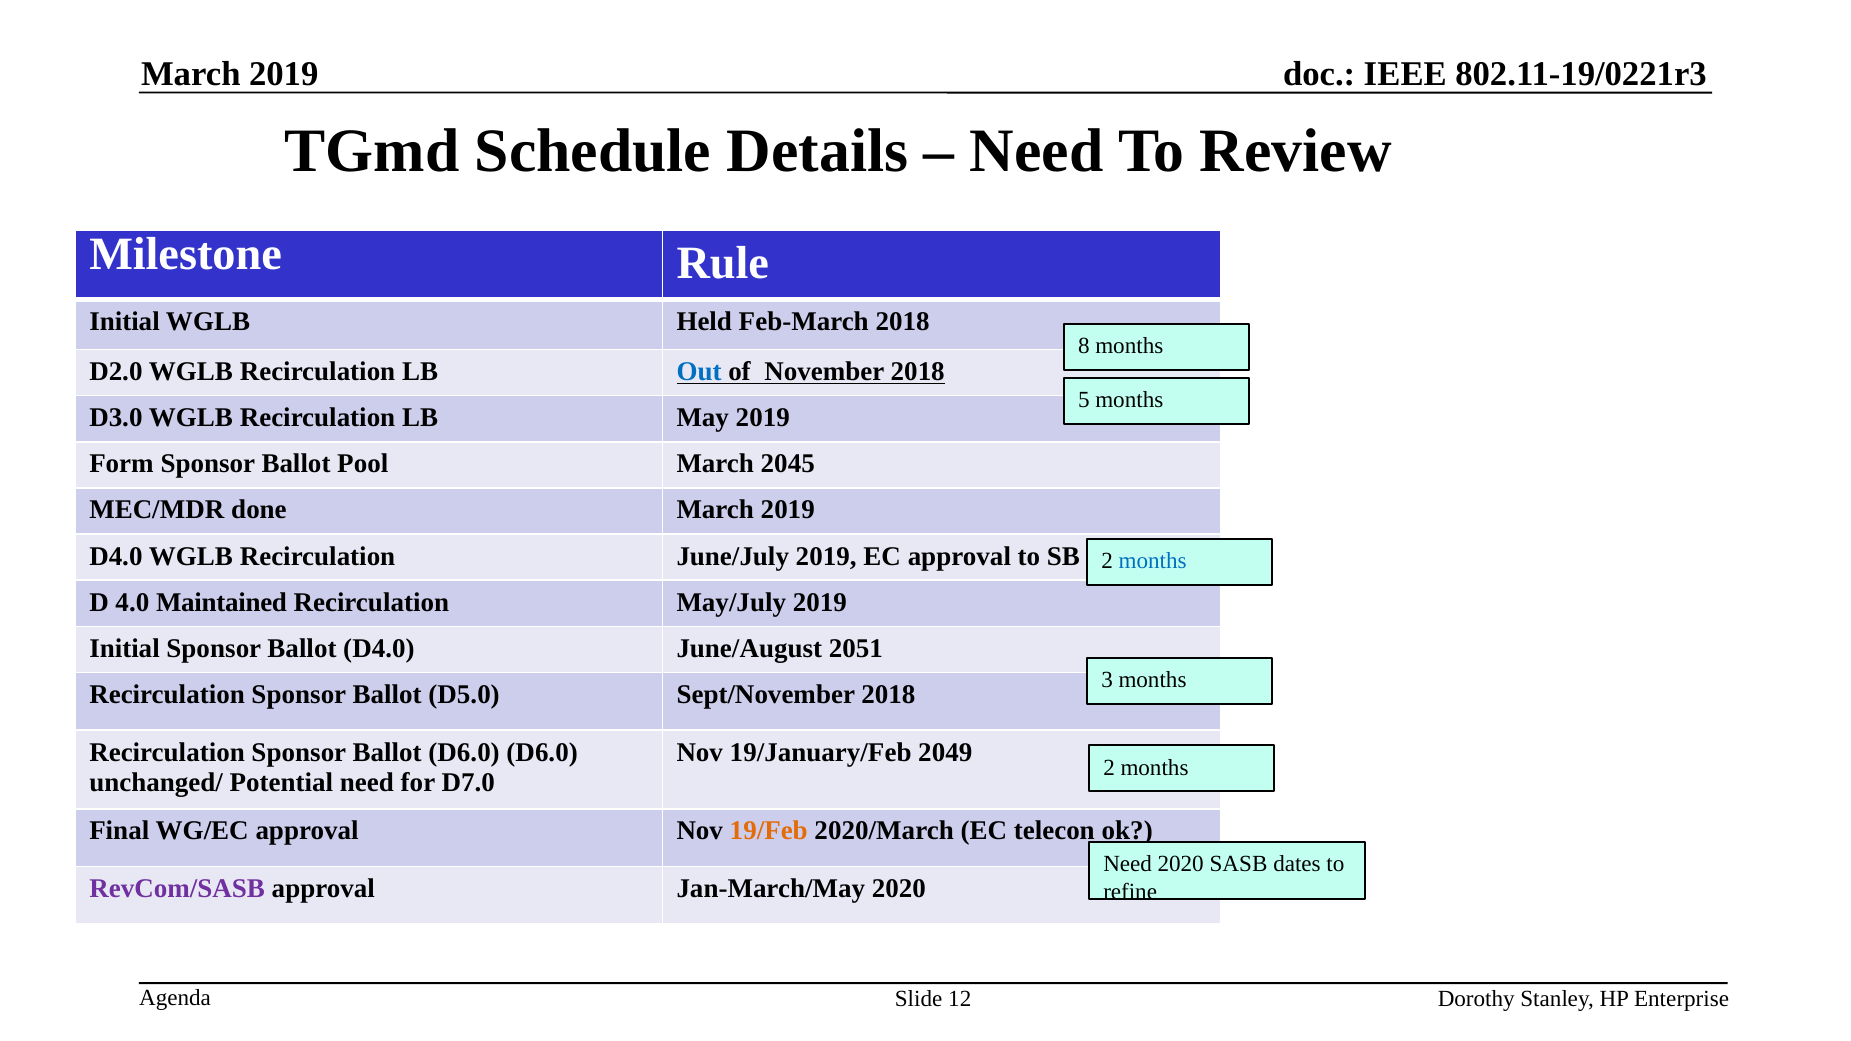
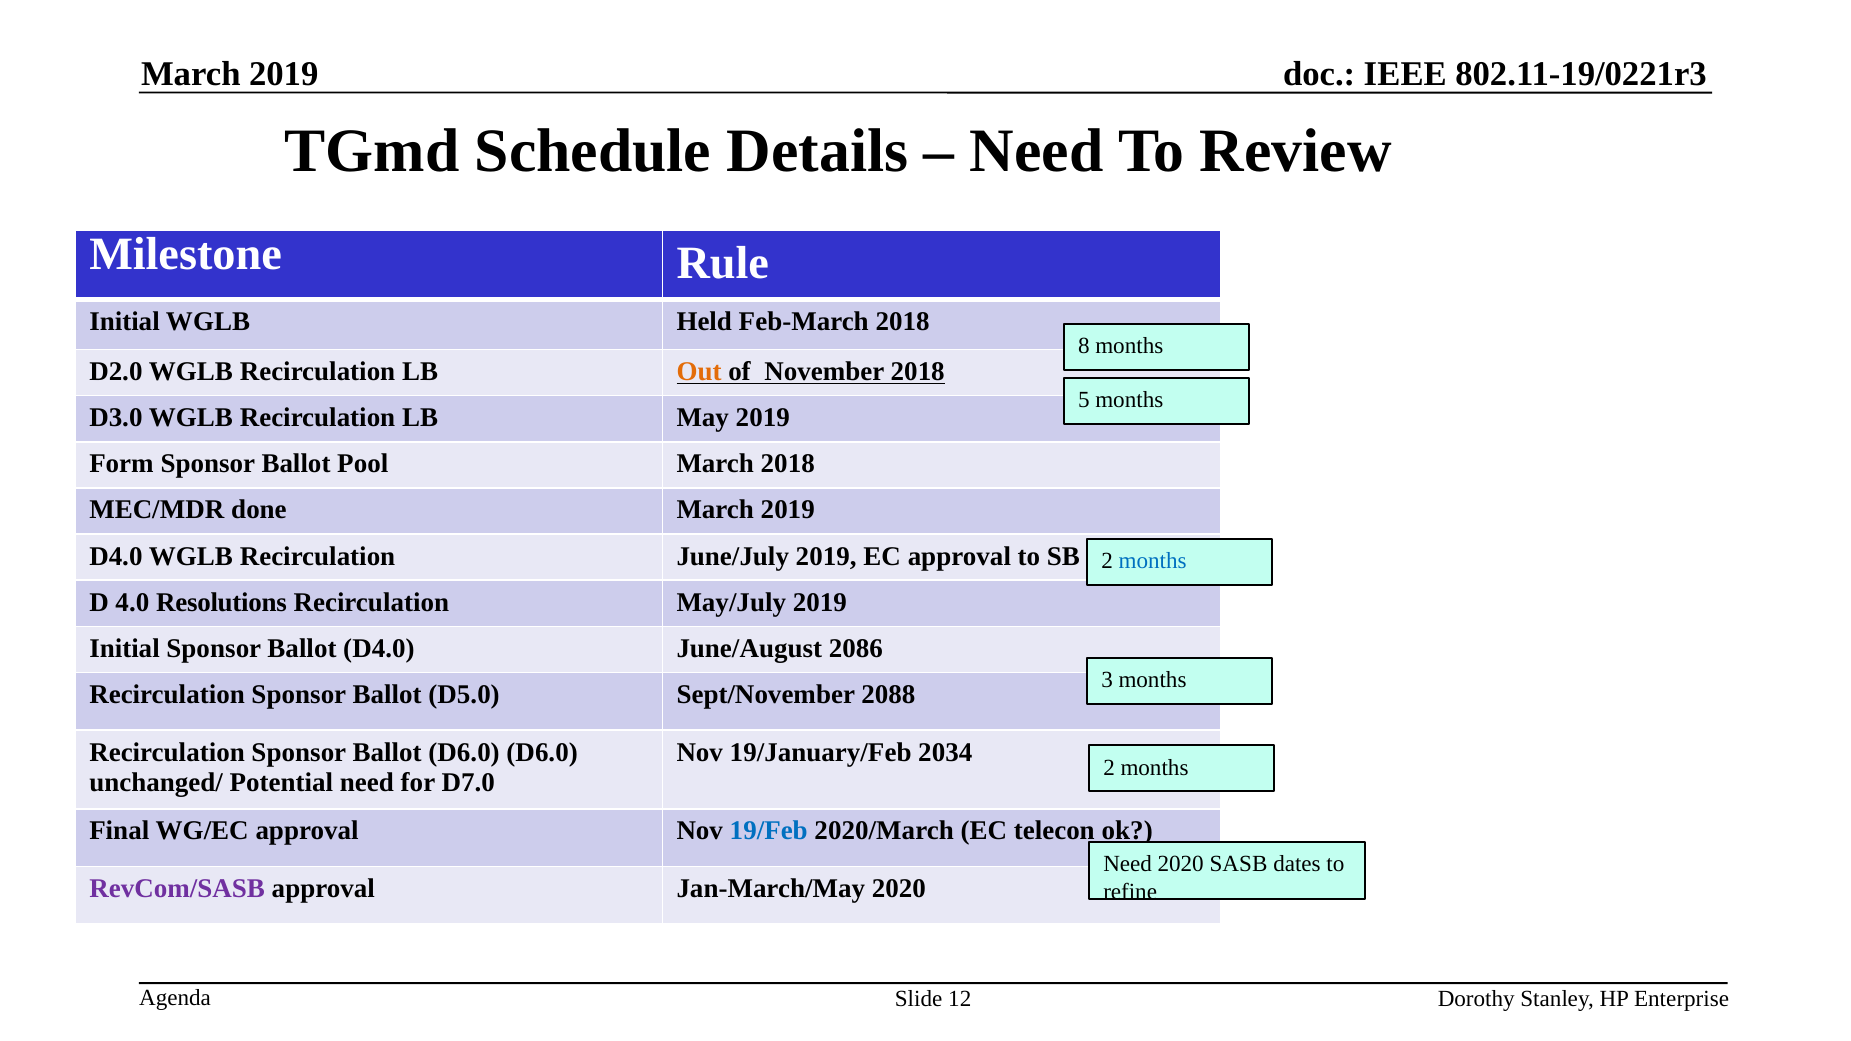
Out colour: blue -> orange (699, 371)
March 2045: 2045 -> 2018 (788, 464)
Maintained: Maintained -> Resolutions (222, 602)
2051: 2051 -> 2086 (856, 649)
Sept/November 2018: 2018 -> 2088 (888, 695)
2049: 2049 -> 2034 (945, 752)
19/Feb colour: orange -> blue (769, 831)
